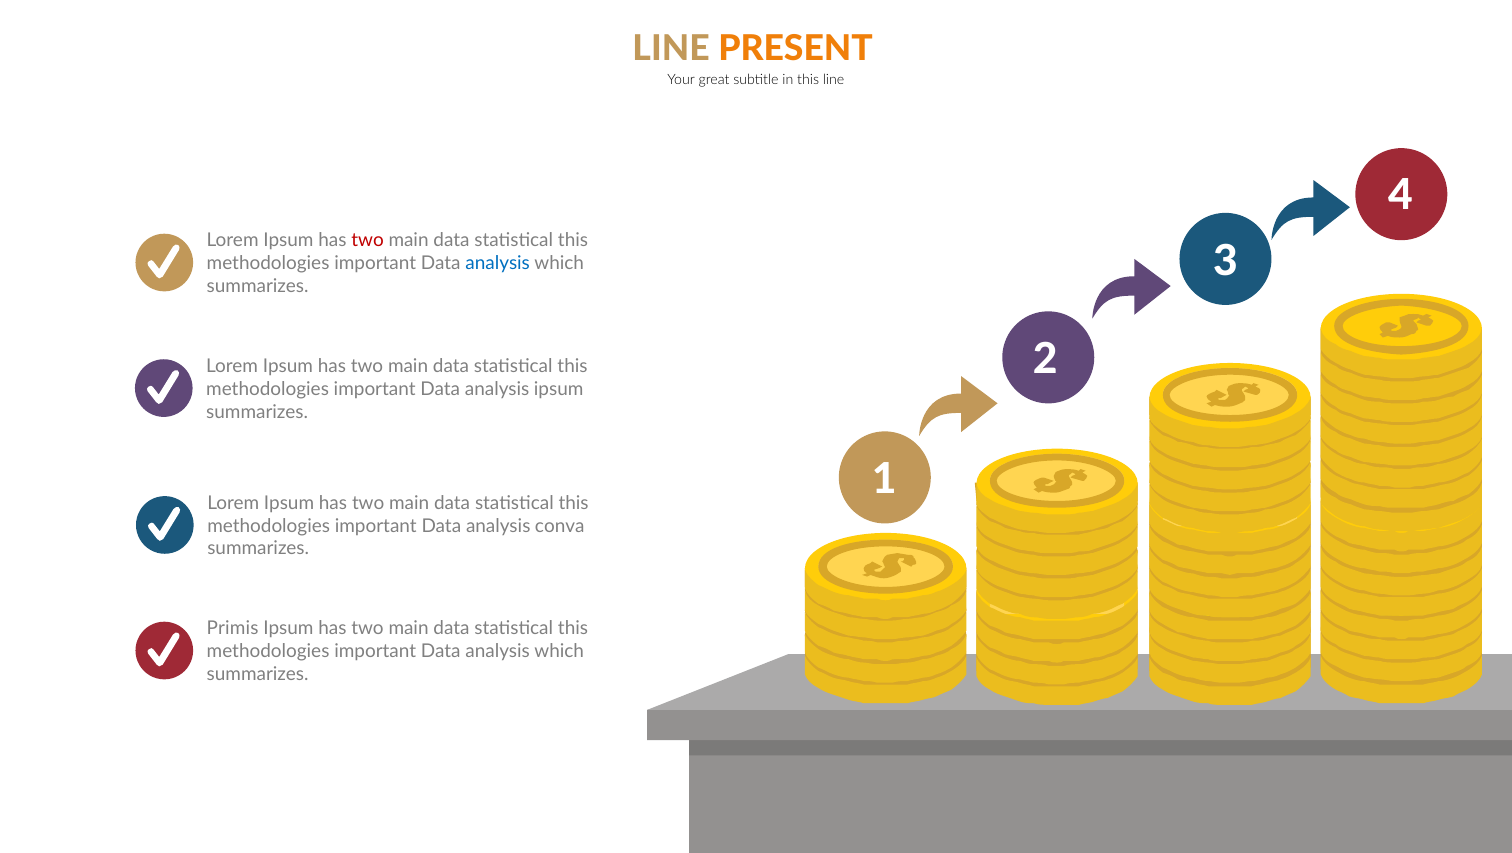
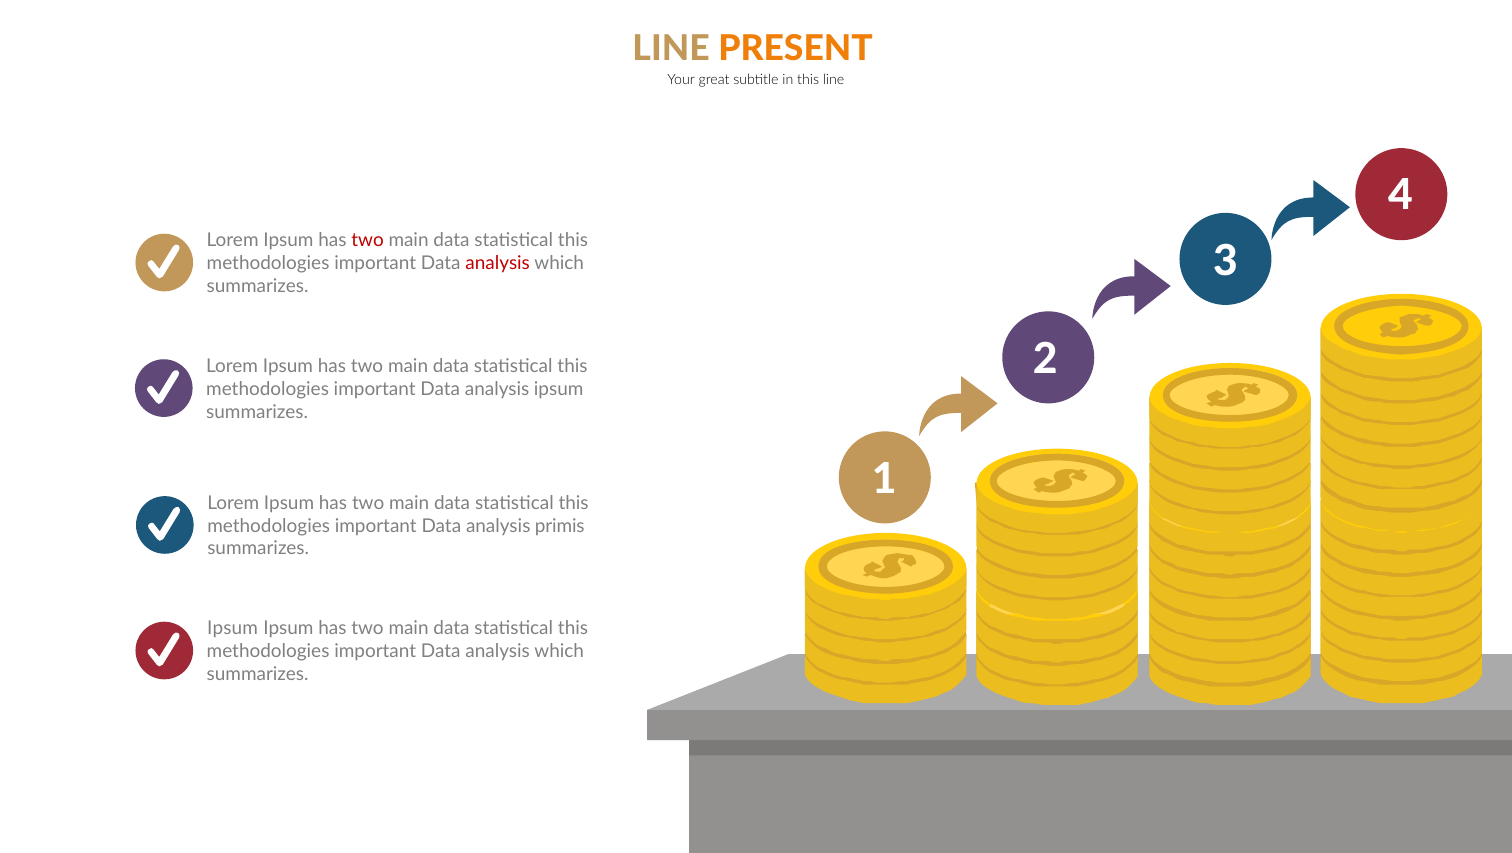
analysis colour: blue -> red (498, 263)
conva: conva -> primis (560, 526)
Primis: Primis -> Ipsum (233, 628)
